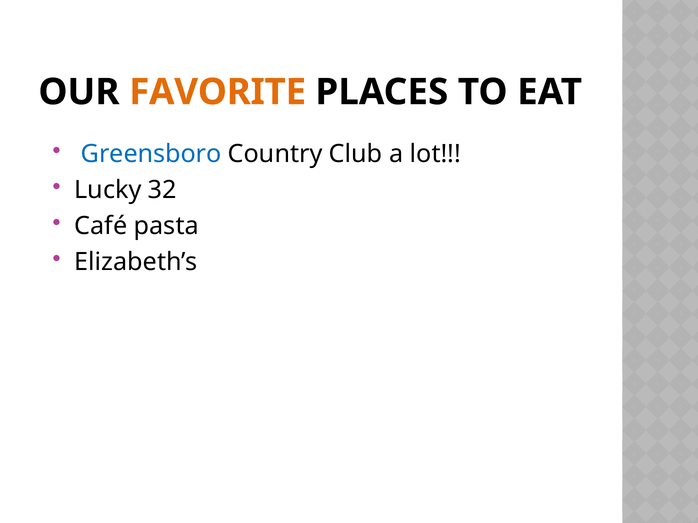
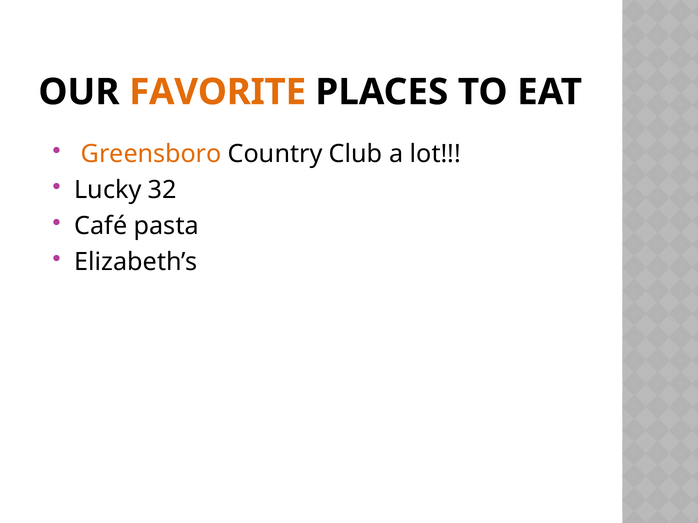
Greensboro colour: blue -> orange (151, 154)
